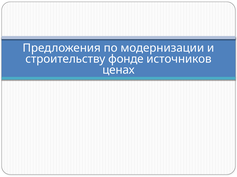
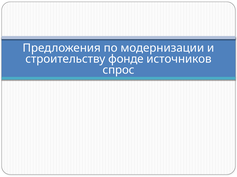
ценах: ценах -> спрос (119, 70)
